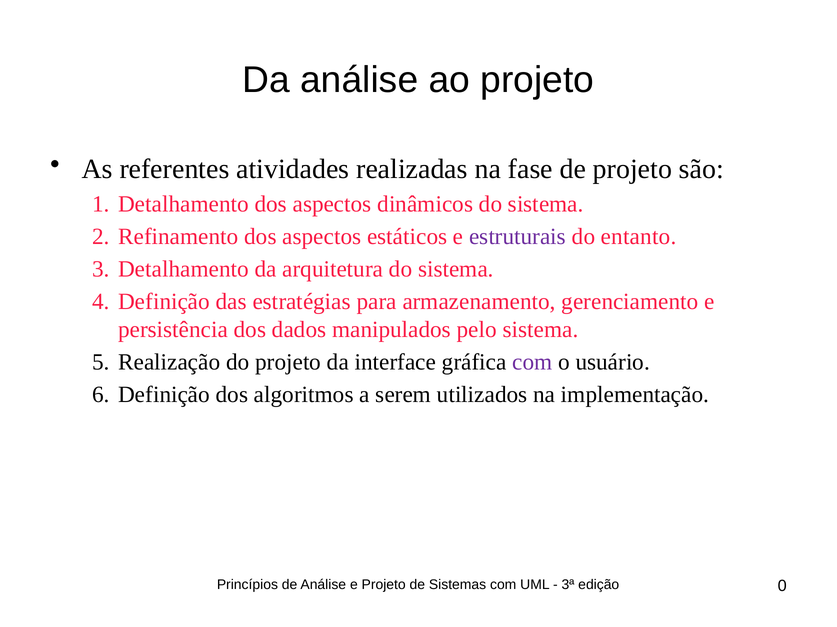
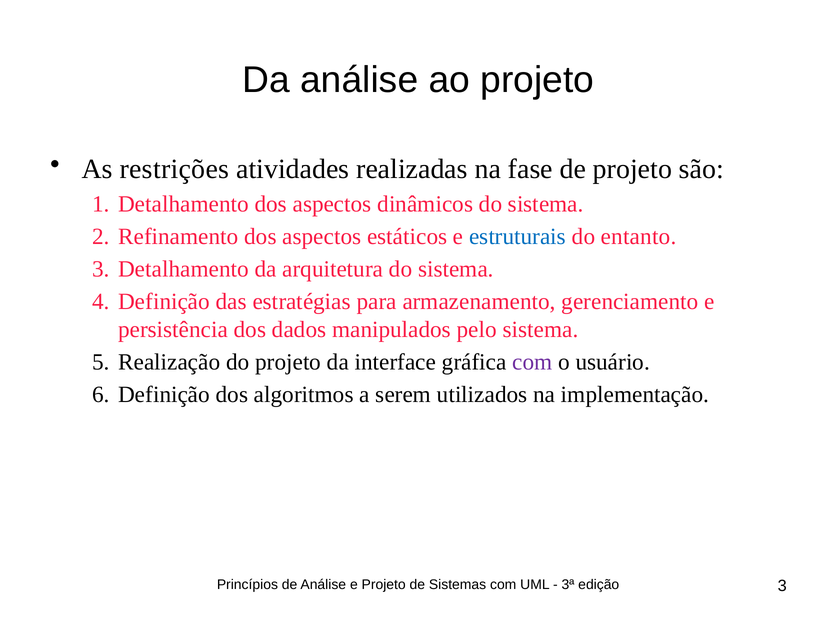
referentes: referentes -> restrições (174, 169)
estruturais colour: purple -> blue (518, 237)
edição 0: 0 -> 3 (782, 587)
